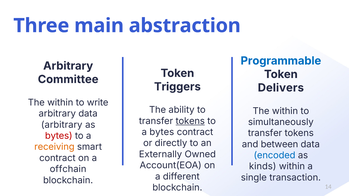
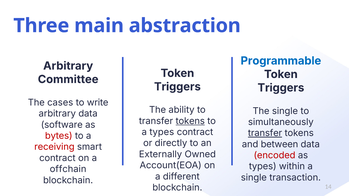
Delivers: Delivers -> Triggers (281, 88)
within: within -> cases (60, 103)
within: within -> single (285, 111)
arbitrary: arbitrary -> software (62, 125)
a bytes: bytes -> types (162, 132)
transfer underline: none -> present (265, 133)
receiving colour: orange -> red (54, 147)
encoded colour: blue -> red (275, 156)
kinds: kinds -> types (263, 167)
